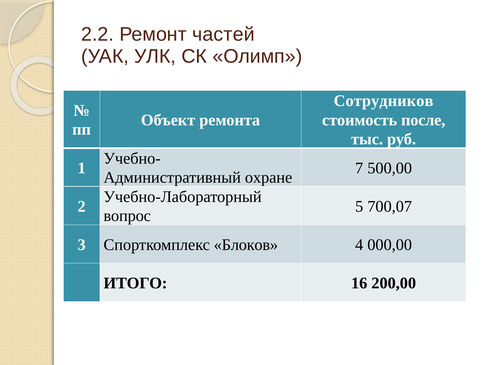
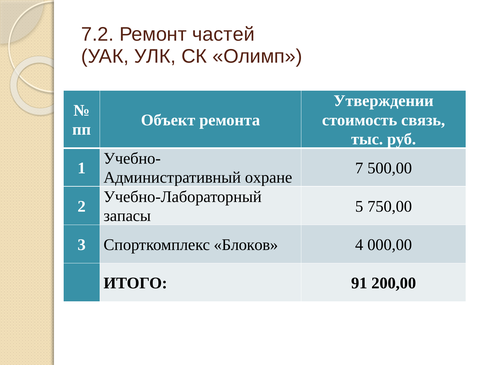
2.2: 2.2 -> 7.2 (98, 34)
Сотрудников: Сотрудников -> Утверждении (384, 101)
после: после -> связь (423, 120)
700,07: 700,07 -> 750,00 (390, 207)
вопрос: вопрос -> запасы (127, 216)
16: 16 -> 91 (359, 283)
